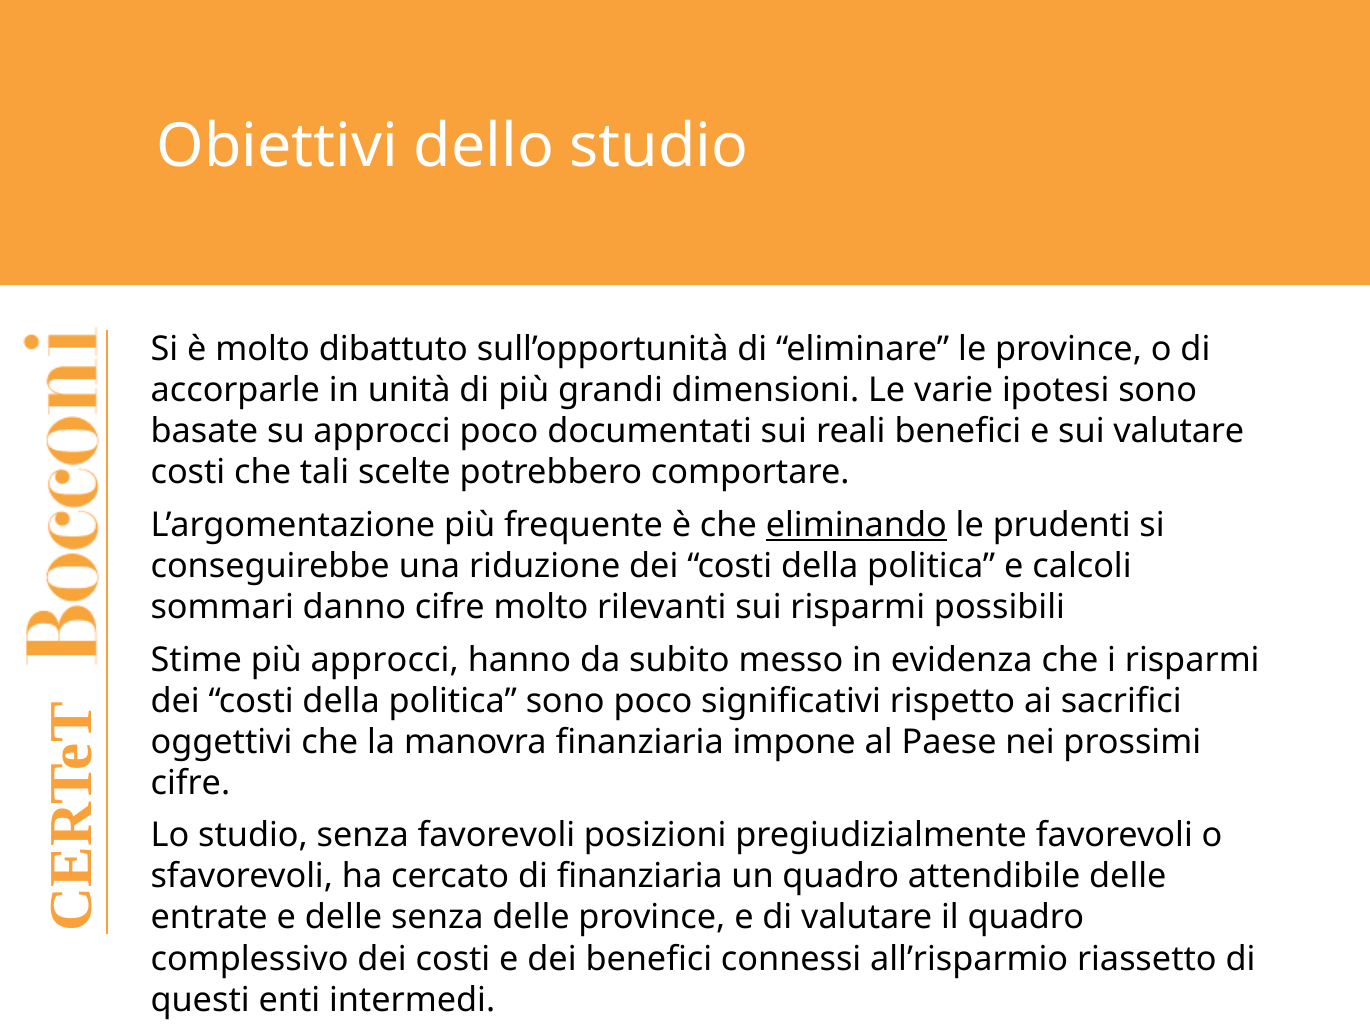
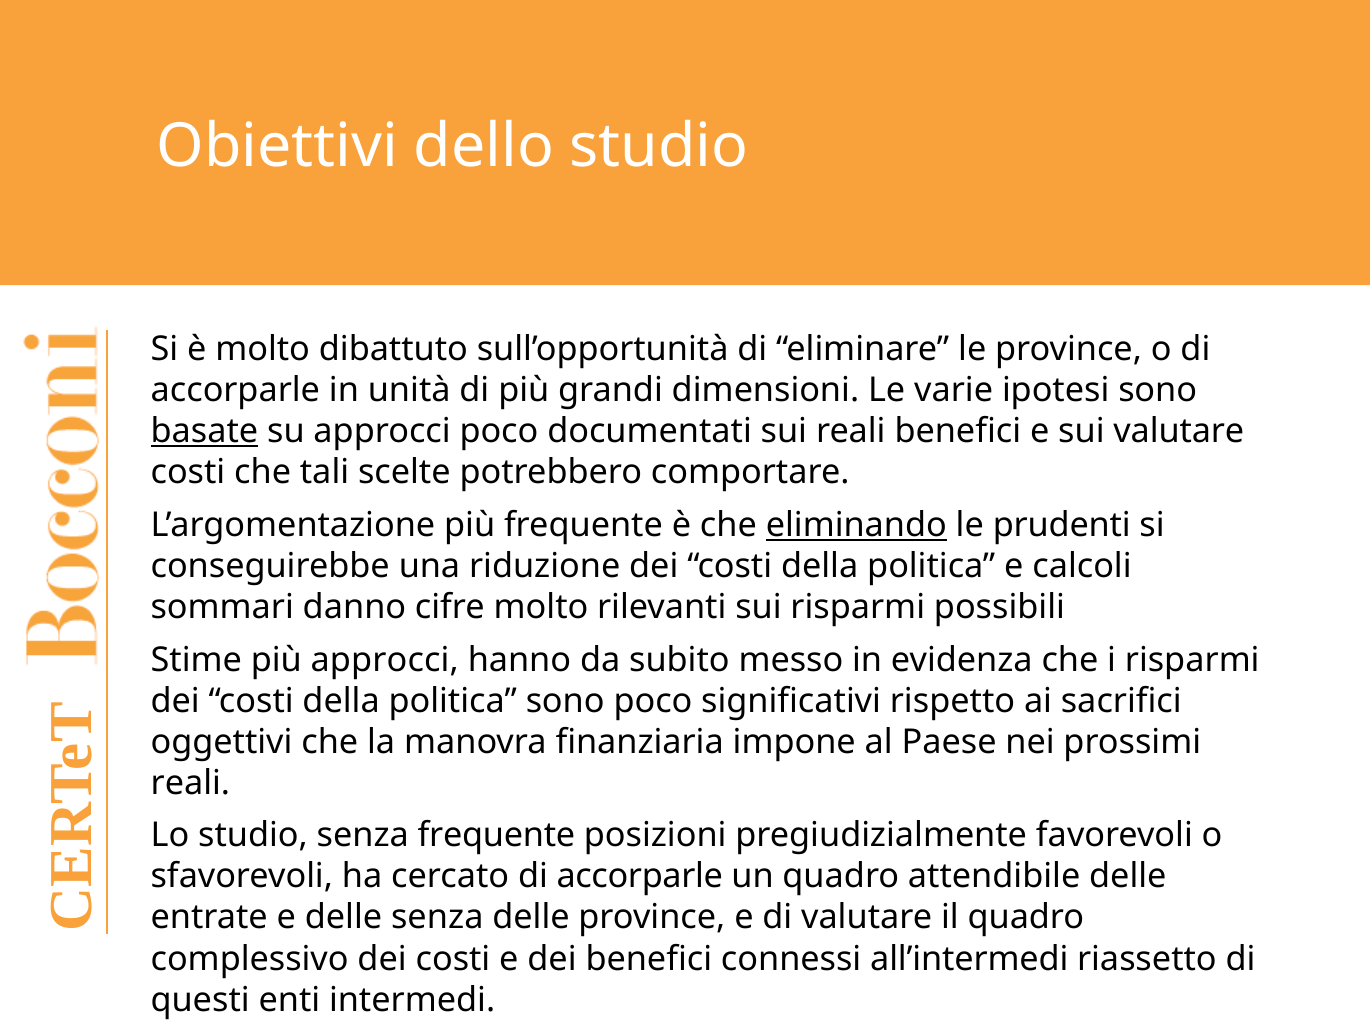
basate underline: none -> present (204, 432)
cifre: cifre -> reali (190, 783)
senza favorevoli: favorevoli -> frequente (496, 836)
cercato di finanziaria: finanziaria -> accorparle (640, 877)
all’risparmio: all’risparmio -> all’intermedi (969, 959)
